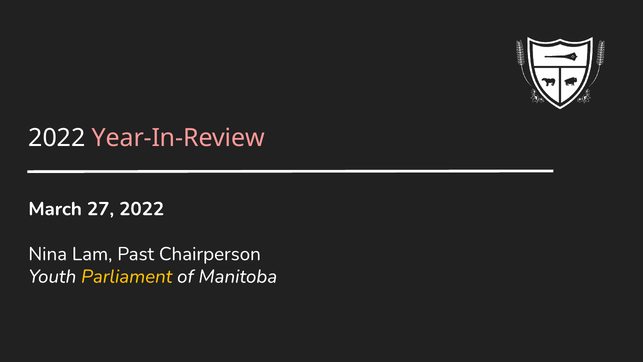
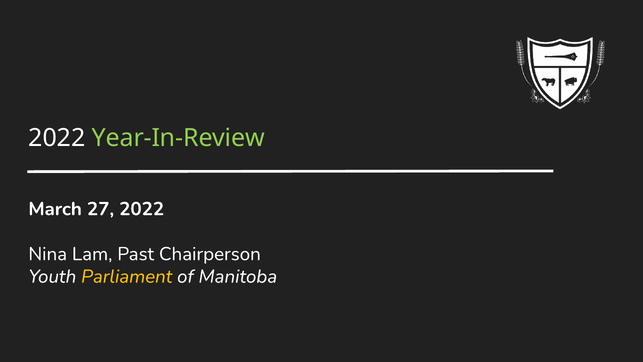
Year-In-Review colour: pink -> light green (178, 138)
